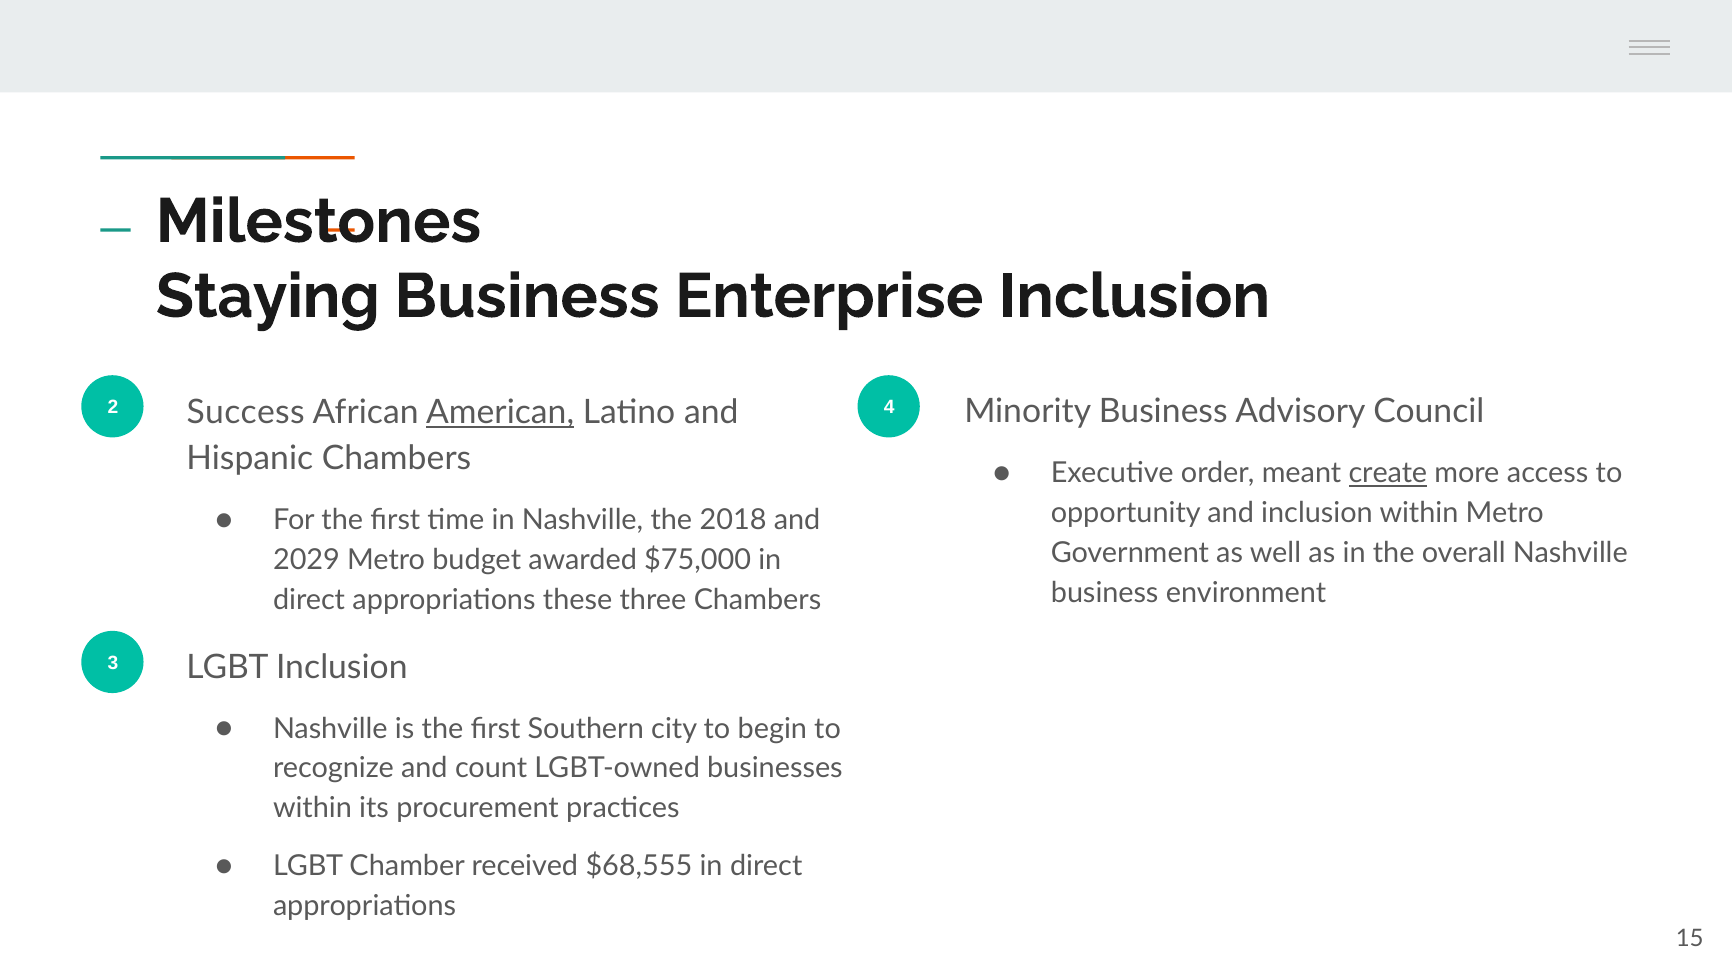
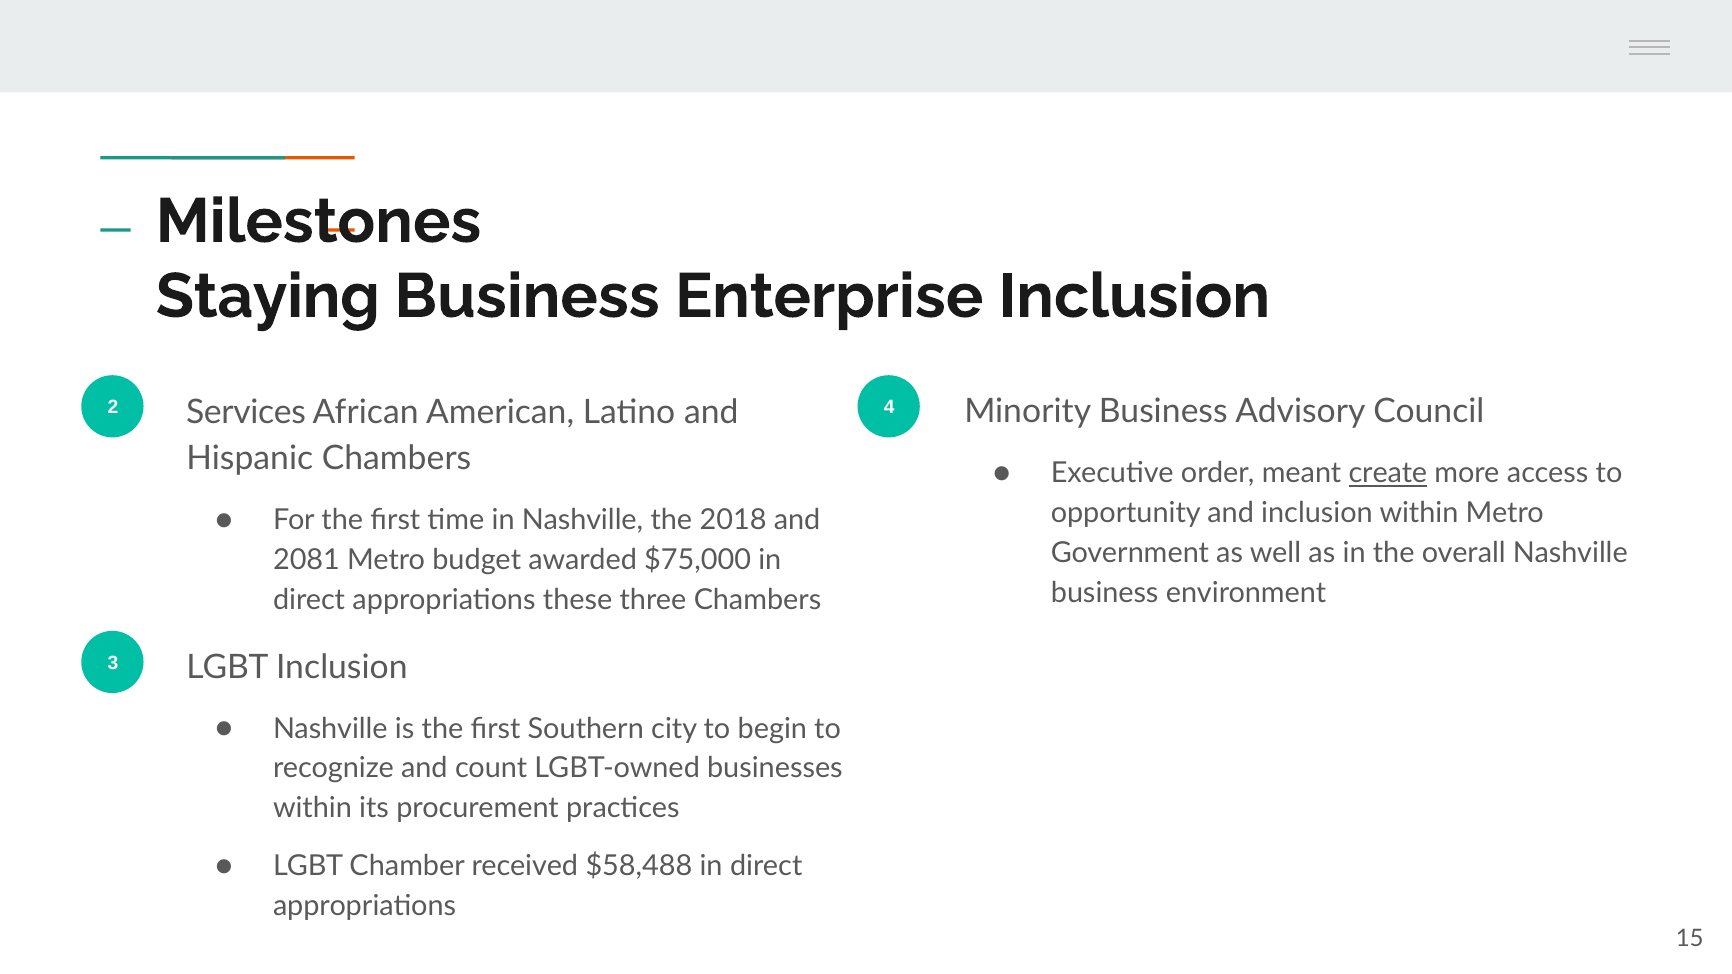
Success: Success -> Services (246, 413)
American underline: present -> none (500, 413)
2029: 2029 -> 2081 (306, 560)
$68,555: $68,555 -> $58,488 (639, 866)
